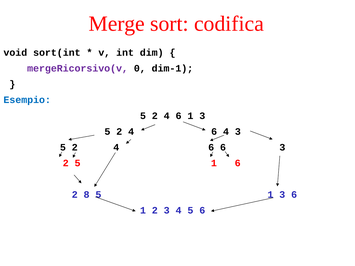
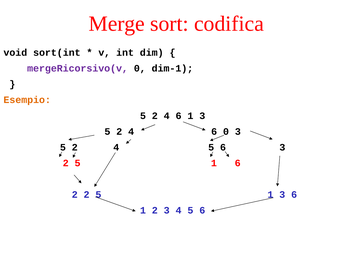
Esempio colour: blue -> orange (27, 100)
6 4: 4 -> 0 (226, 132)
6: 6 -> 5 (211, 147)
2 8: 8 -> 2 (87, 195)
